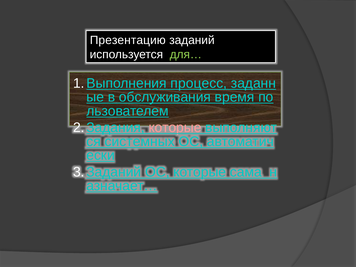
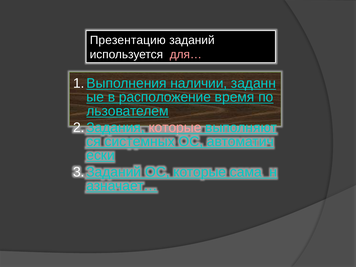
для… colour: light green -> pink (186, 55)
процесс: процесс -> наличии (199, 83)
обслуживания: обслуживания -> расположение (165, 97)
